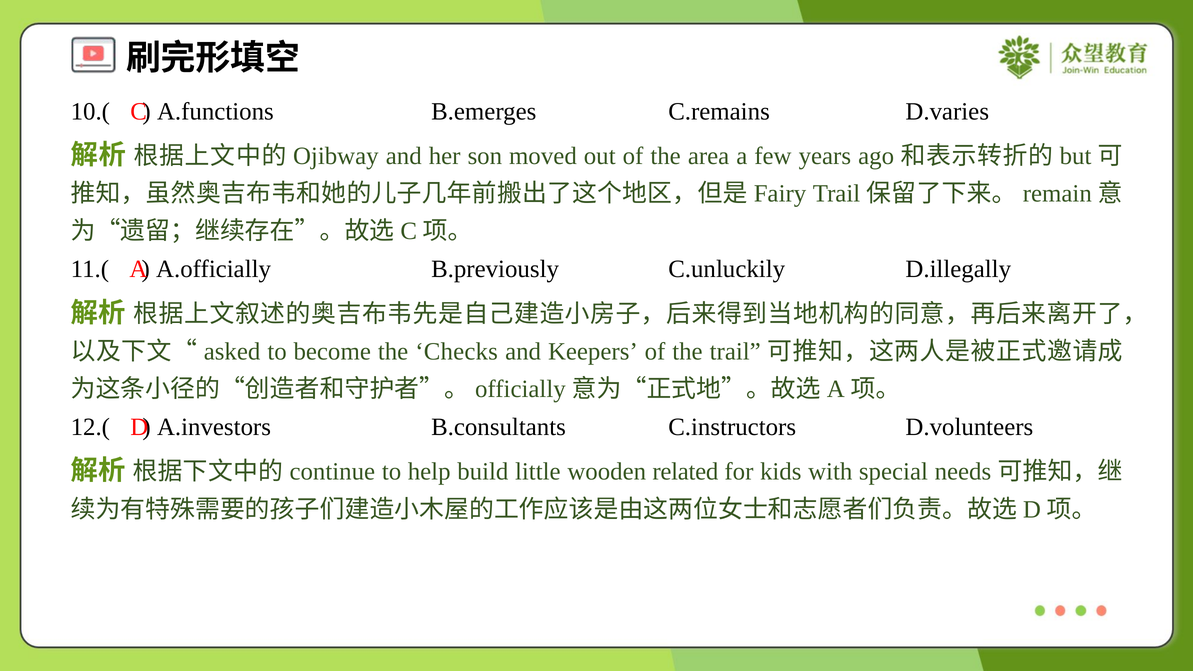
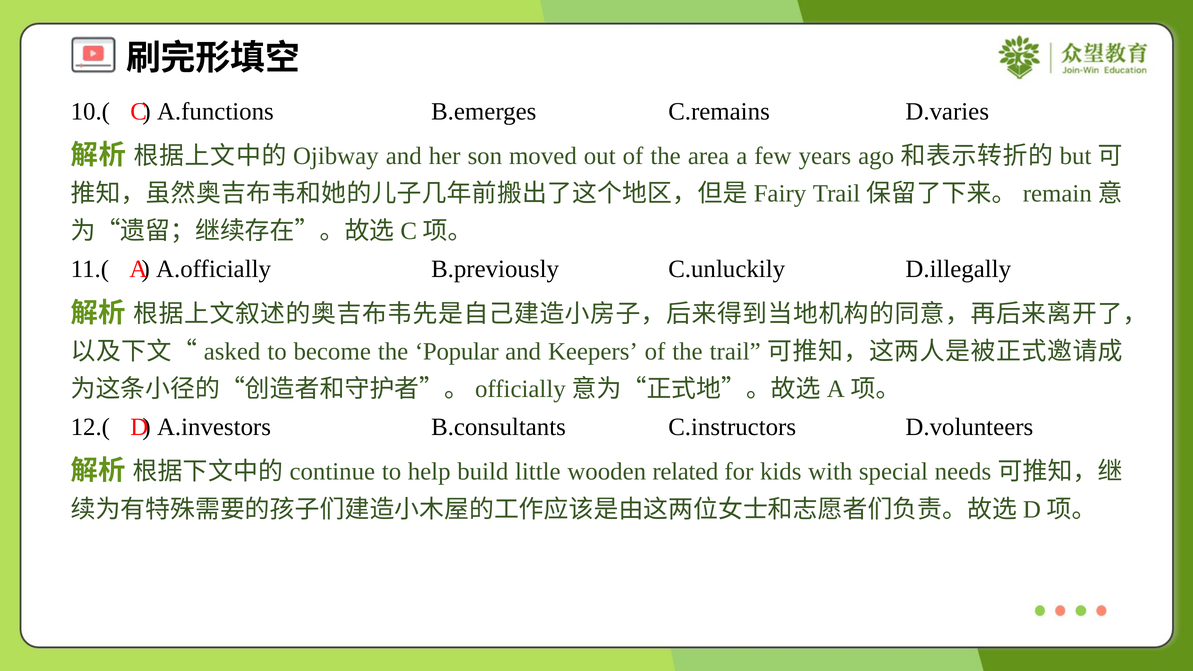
Checks: Checks -> Popular (457, 352)
